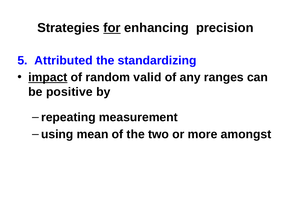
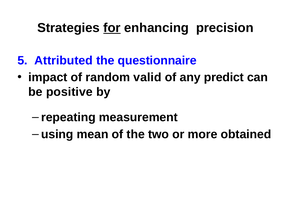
standardizing: standardizing -> questionnaire (157, 61)
impact underline: present -> none (48, 77)
ranges: ranges -> predict (224, 77)
amongst: amongst -> obtained (246, 134)
